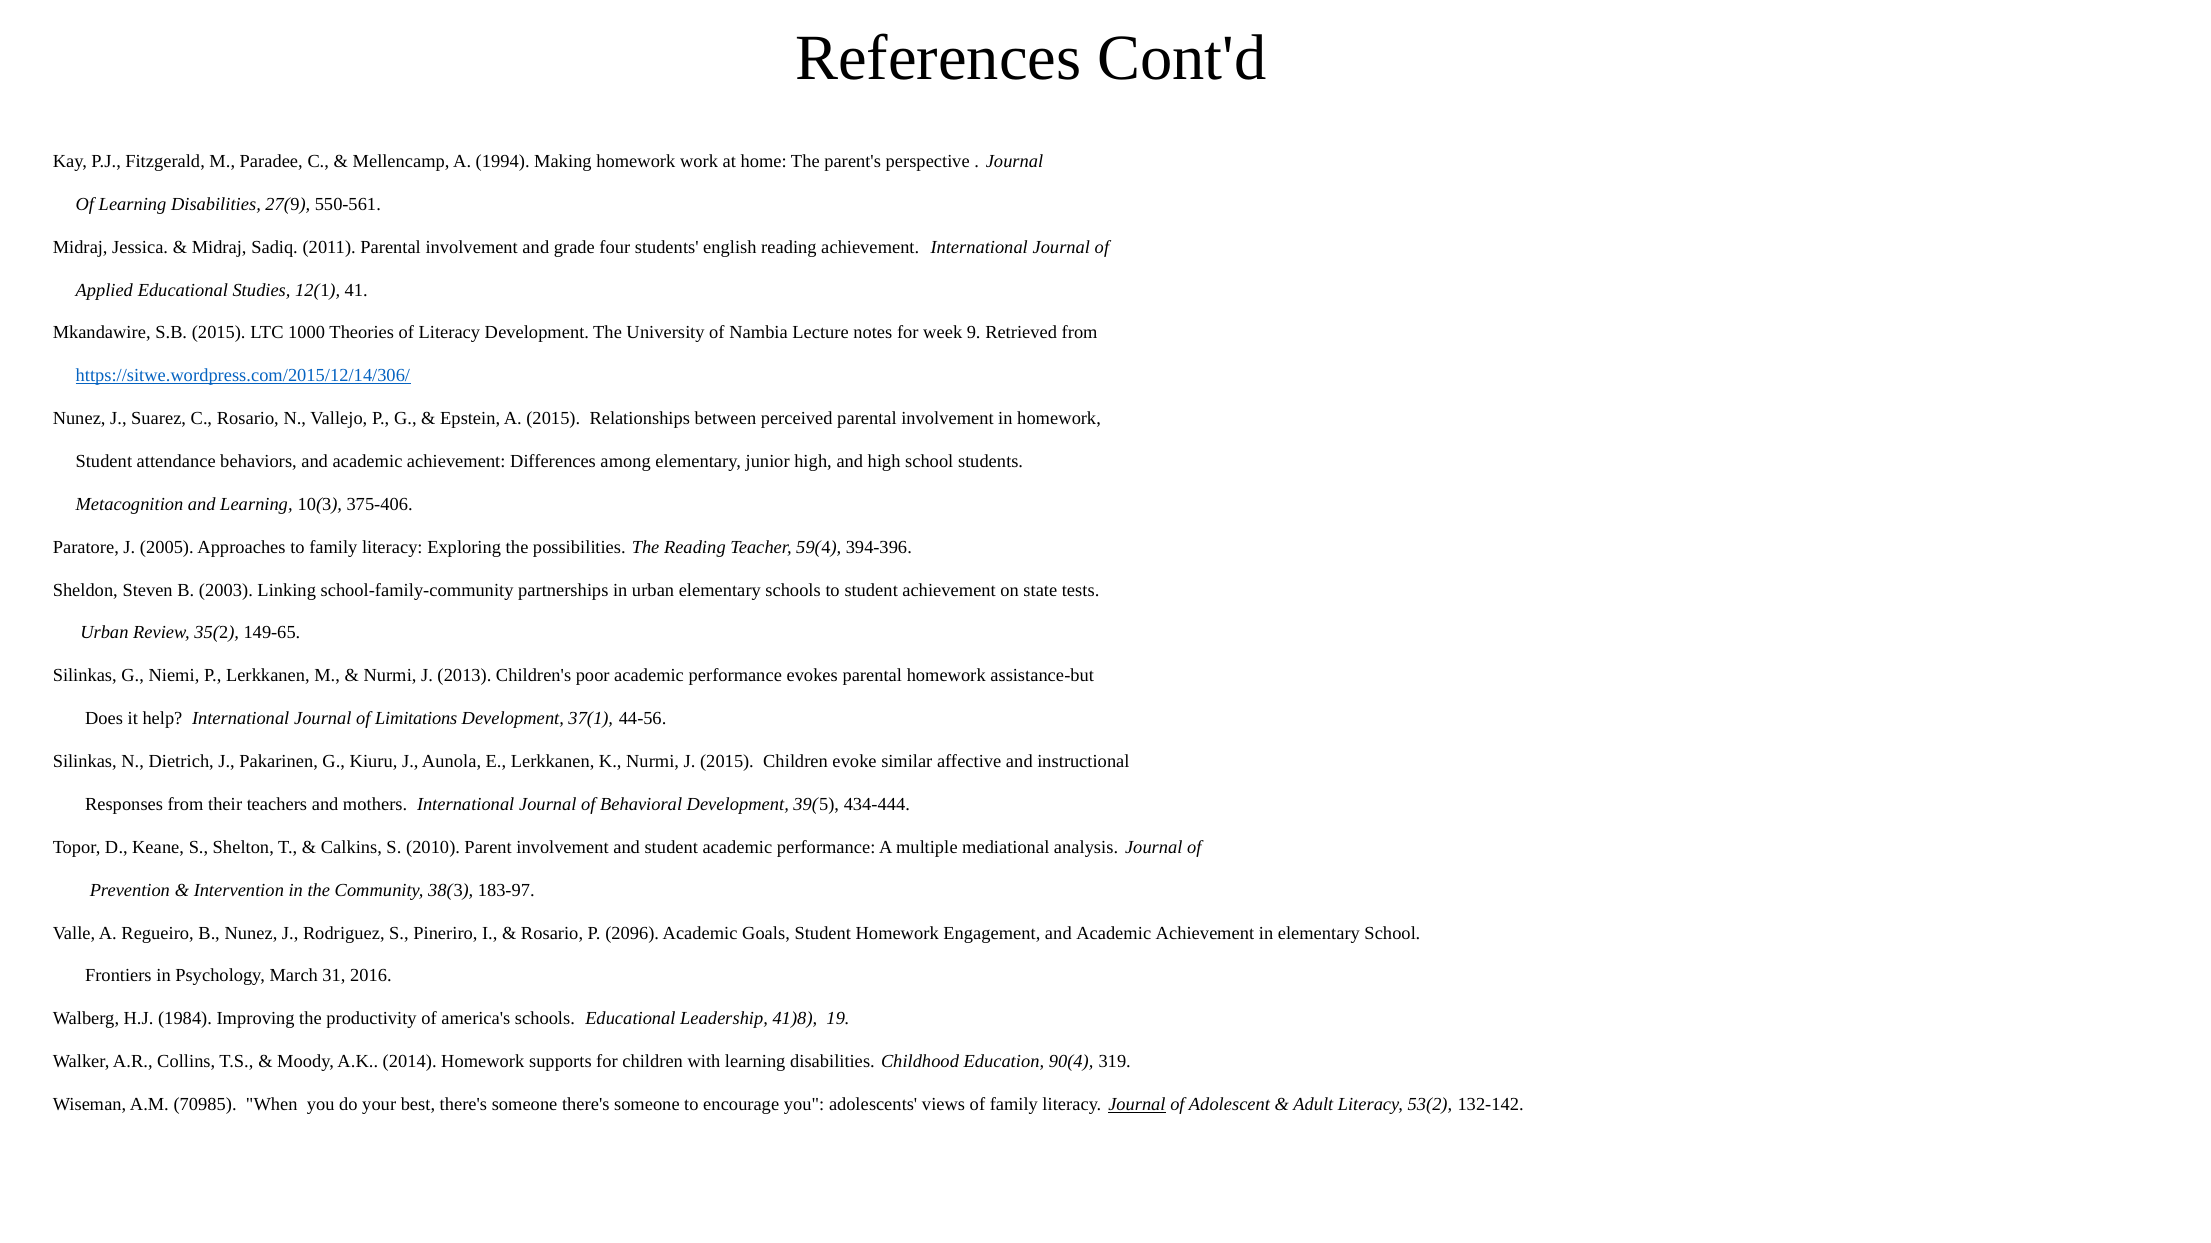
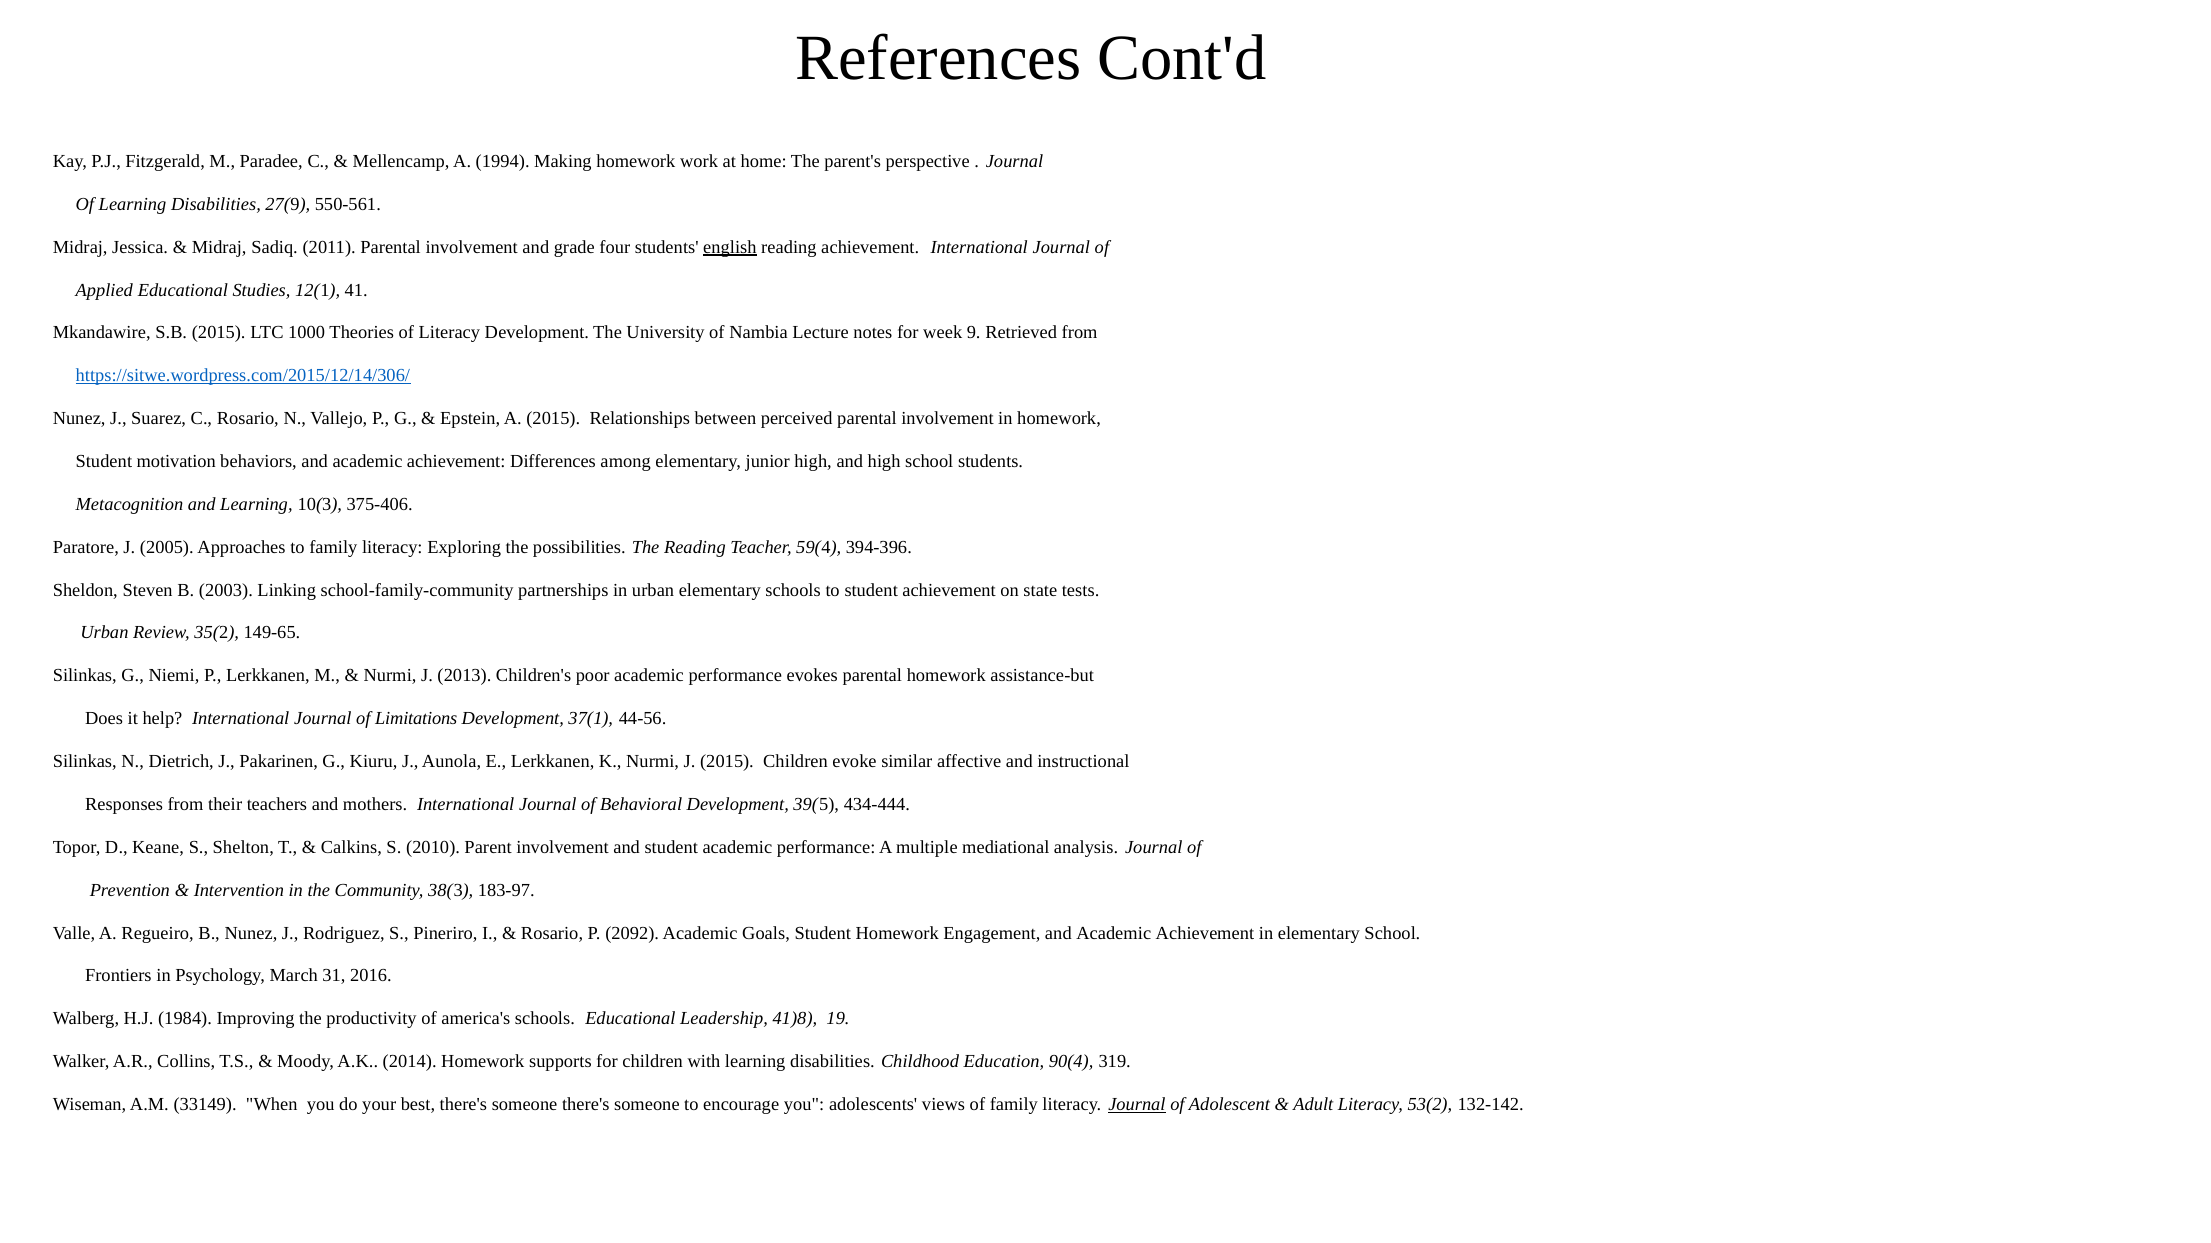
english underline: none -> present (730, 247)
attendance: attendance -> motivation (176, 462)
2096: 2096 -> 2092 (632, 934)
70985: 70985 -> 33149 (205, 1105)
